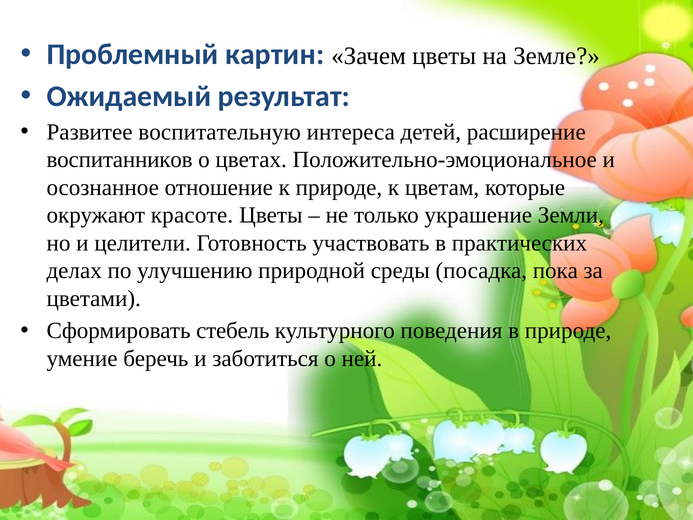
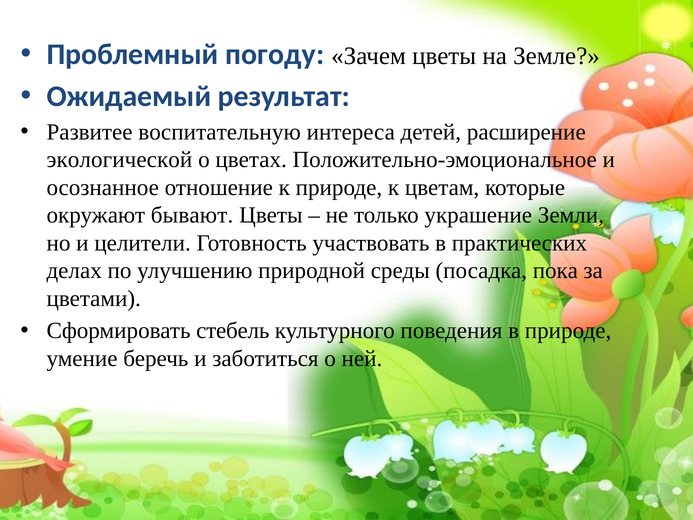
картин: картин -> погоду (275, 54)
воспитанников: воспитанников -> экологической (119, 160)
красоте: красоте -> бывают (192, 215)
